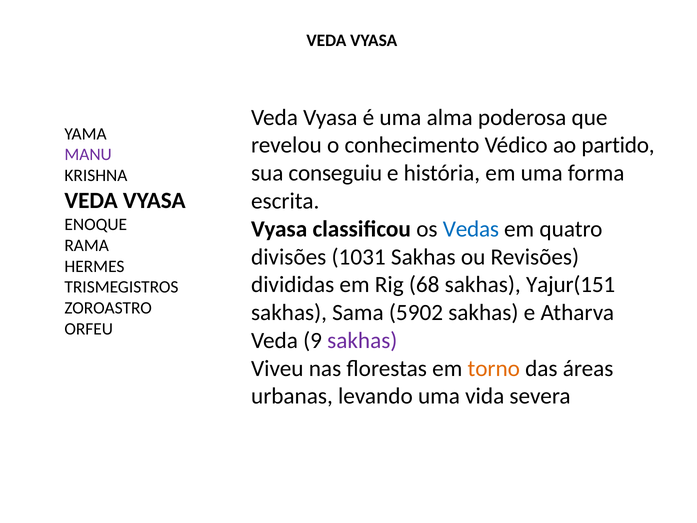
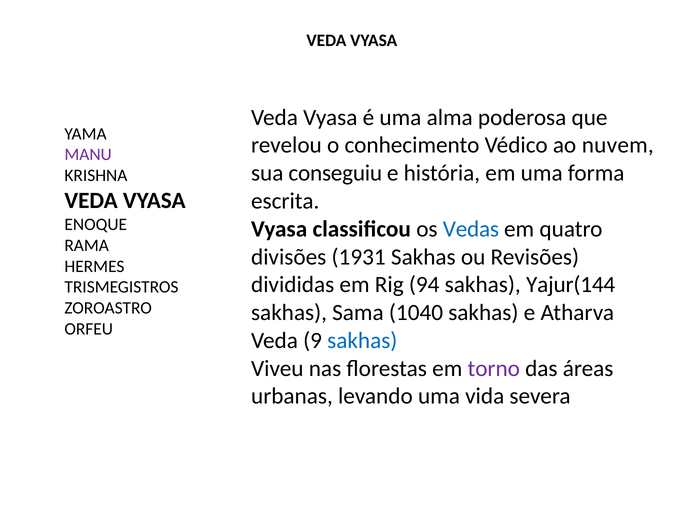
partido: partido -> nuvem (618, 145)
1031: 1031 -> 1931 (359, 257)
68: 68 -> 94 (424, 285)
Yajur(151: Yajur(151 -> Yajur(144 (571, 285)
5902: 5902 -> 1040 (416, 312)
sakhas colour: purple -> blue (362, 340)
torno colour: orange -> purple (494, 368)
